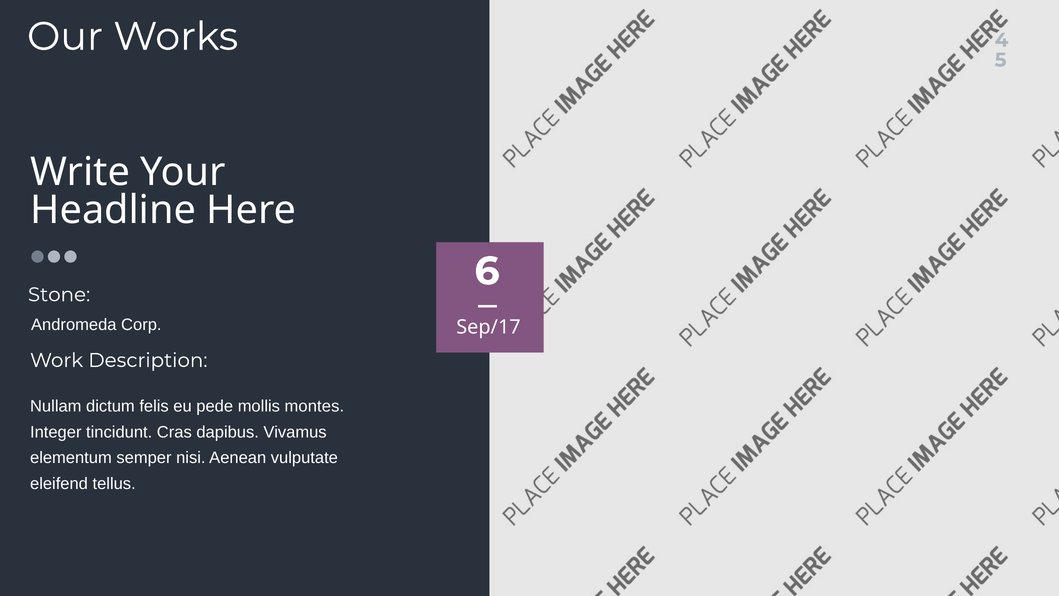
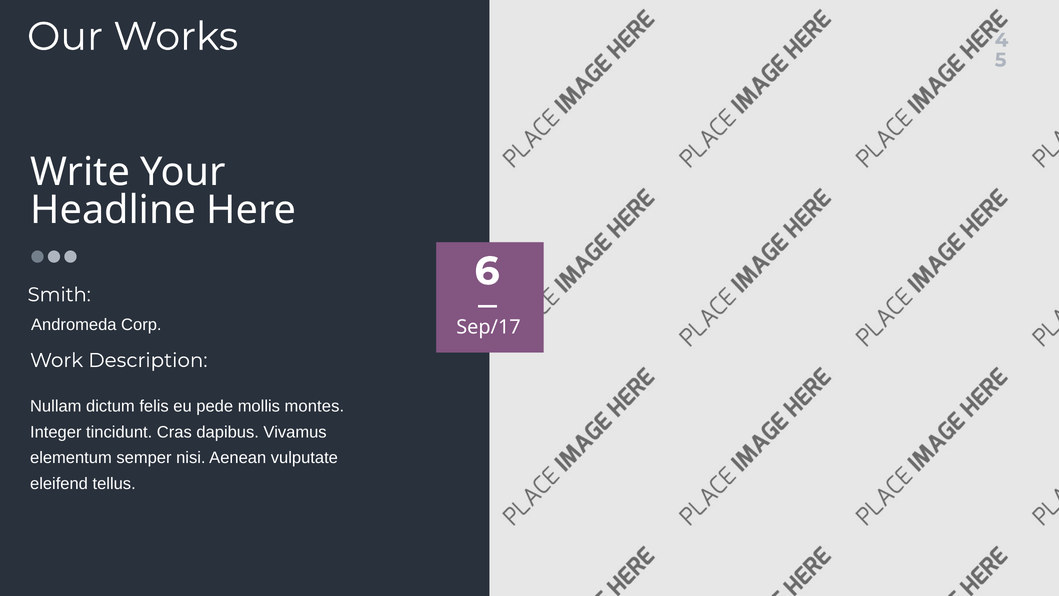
Stone: Stone -> Smith (59, 295)
